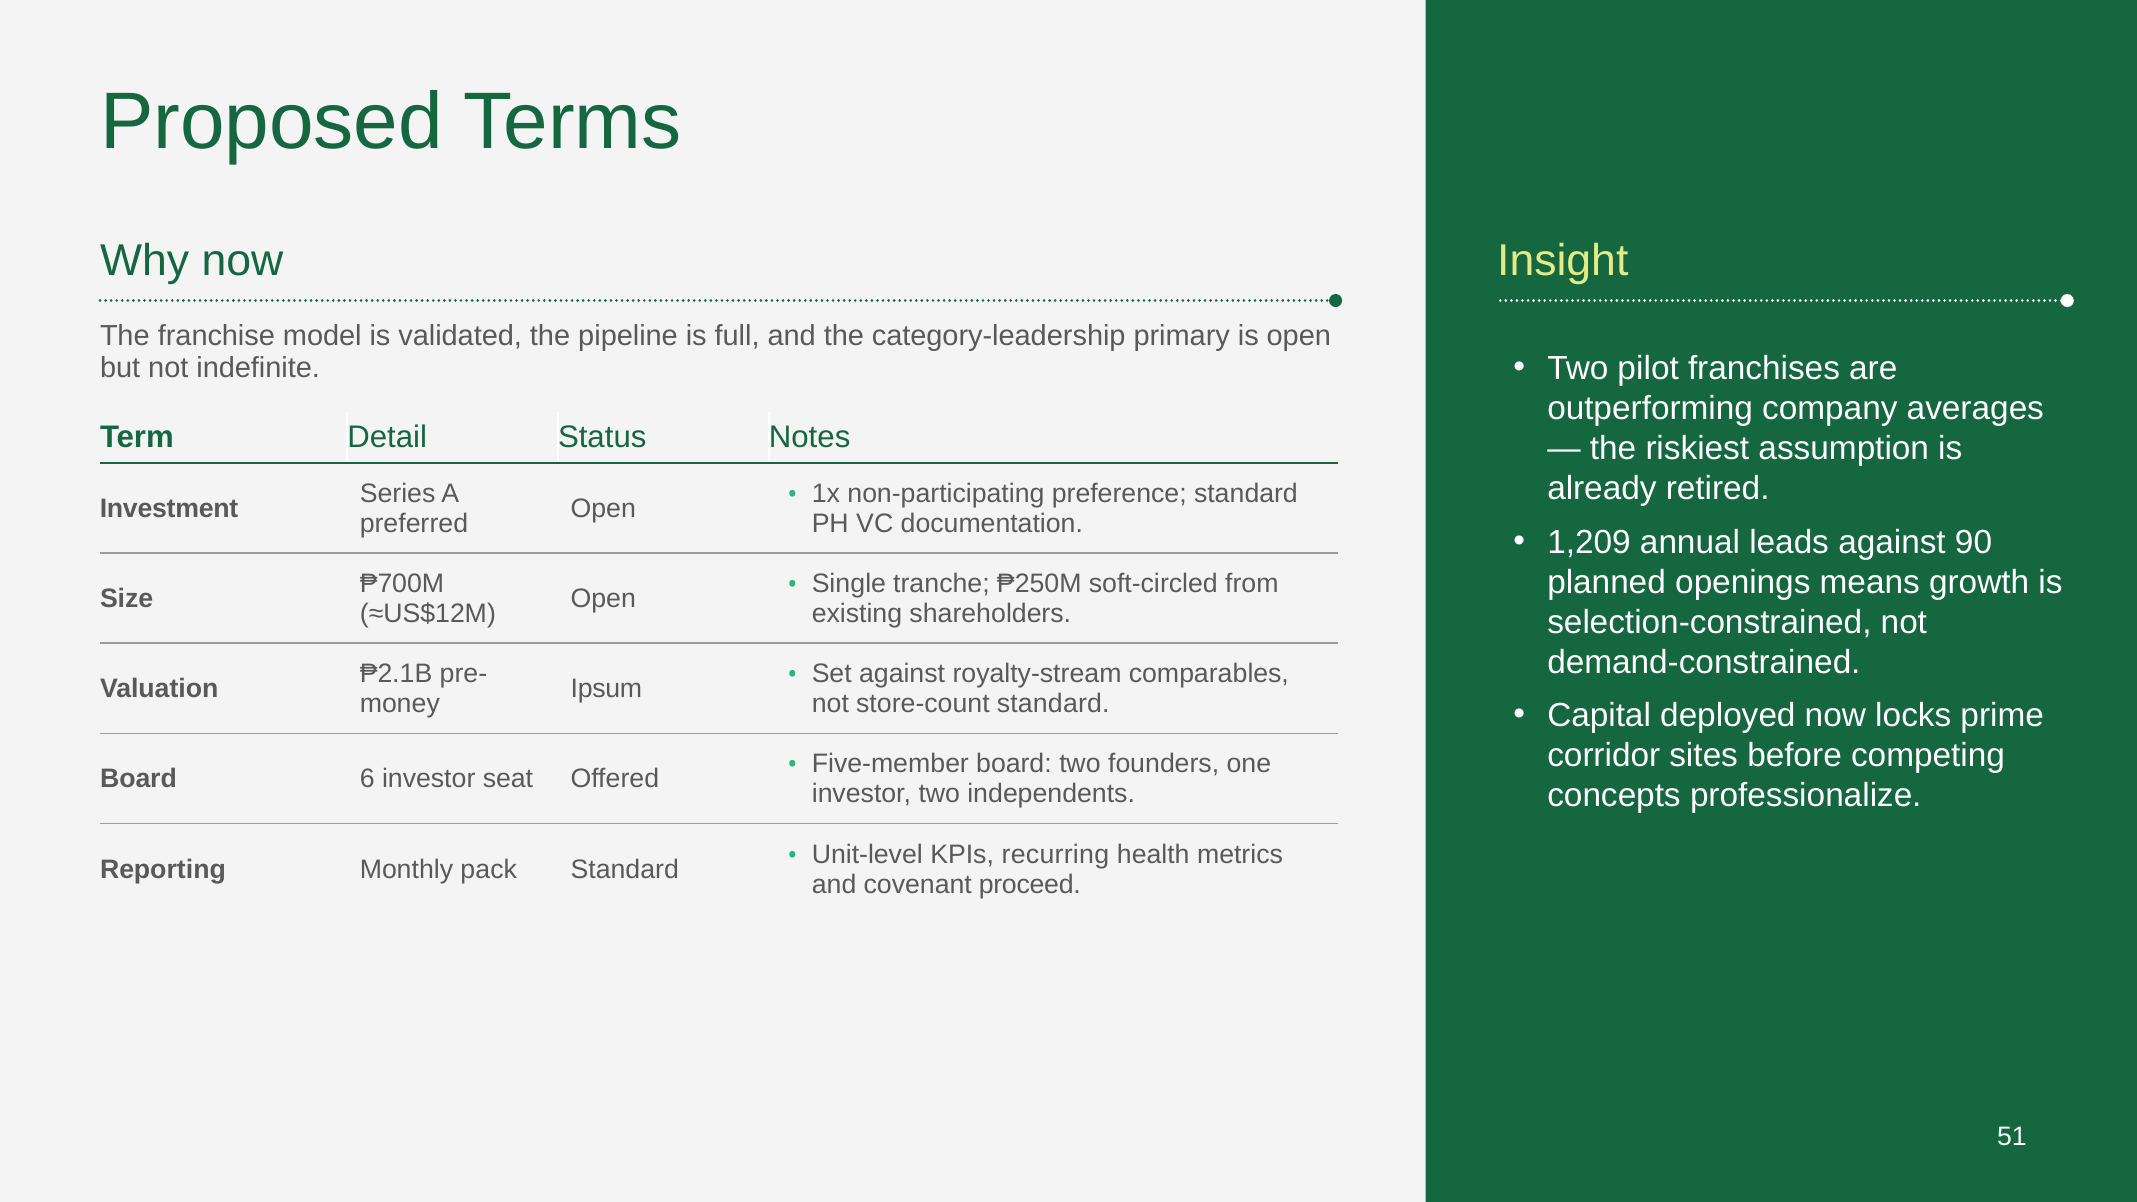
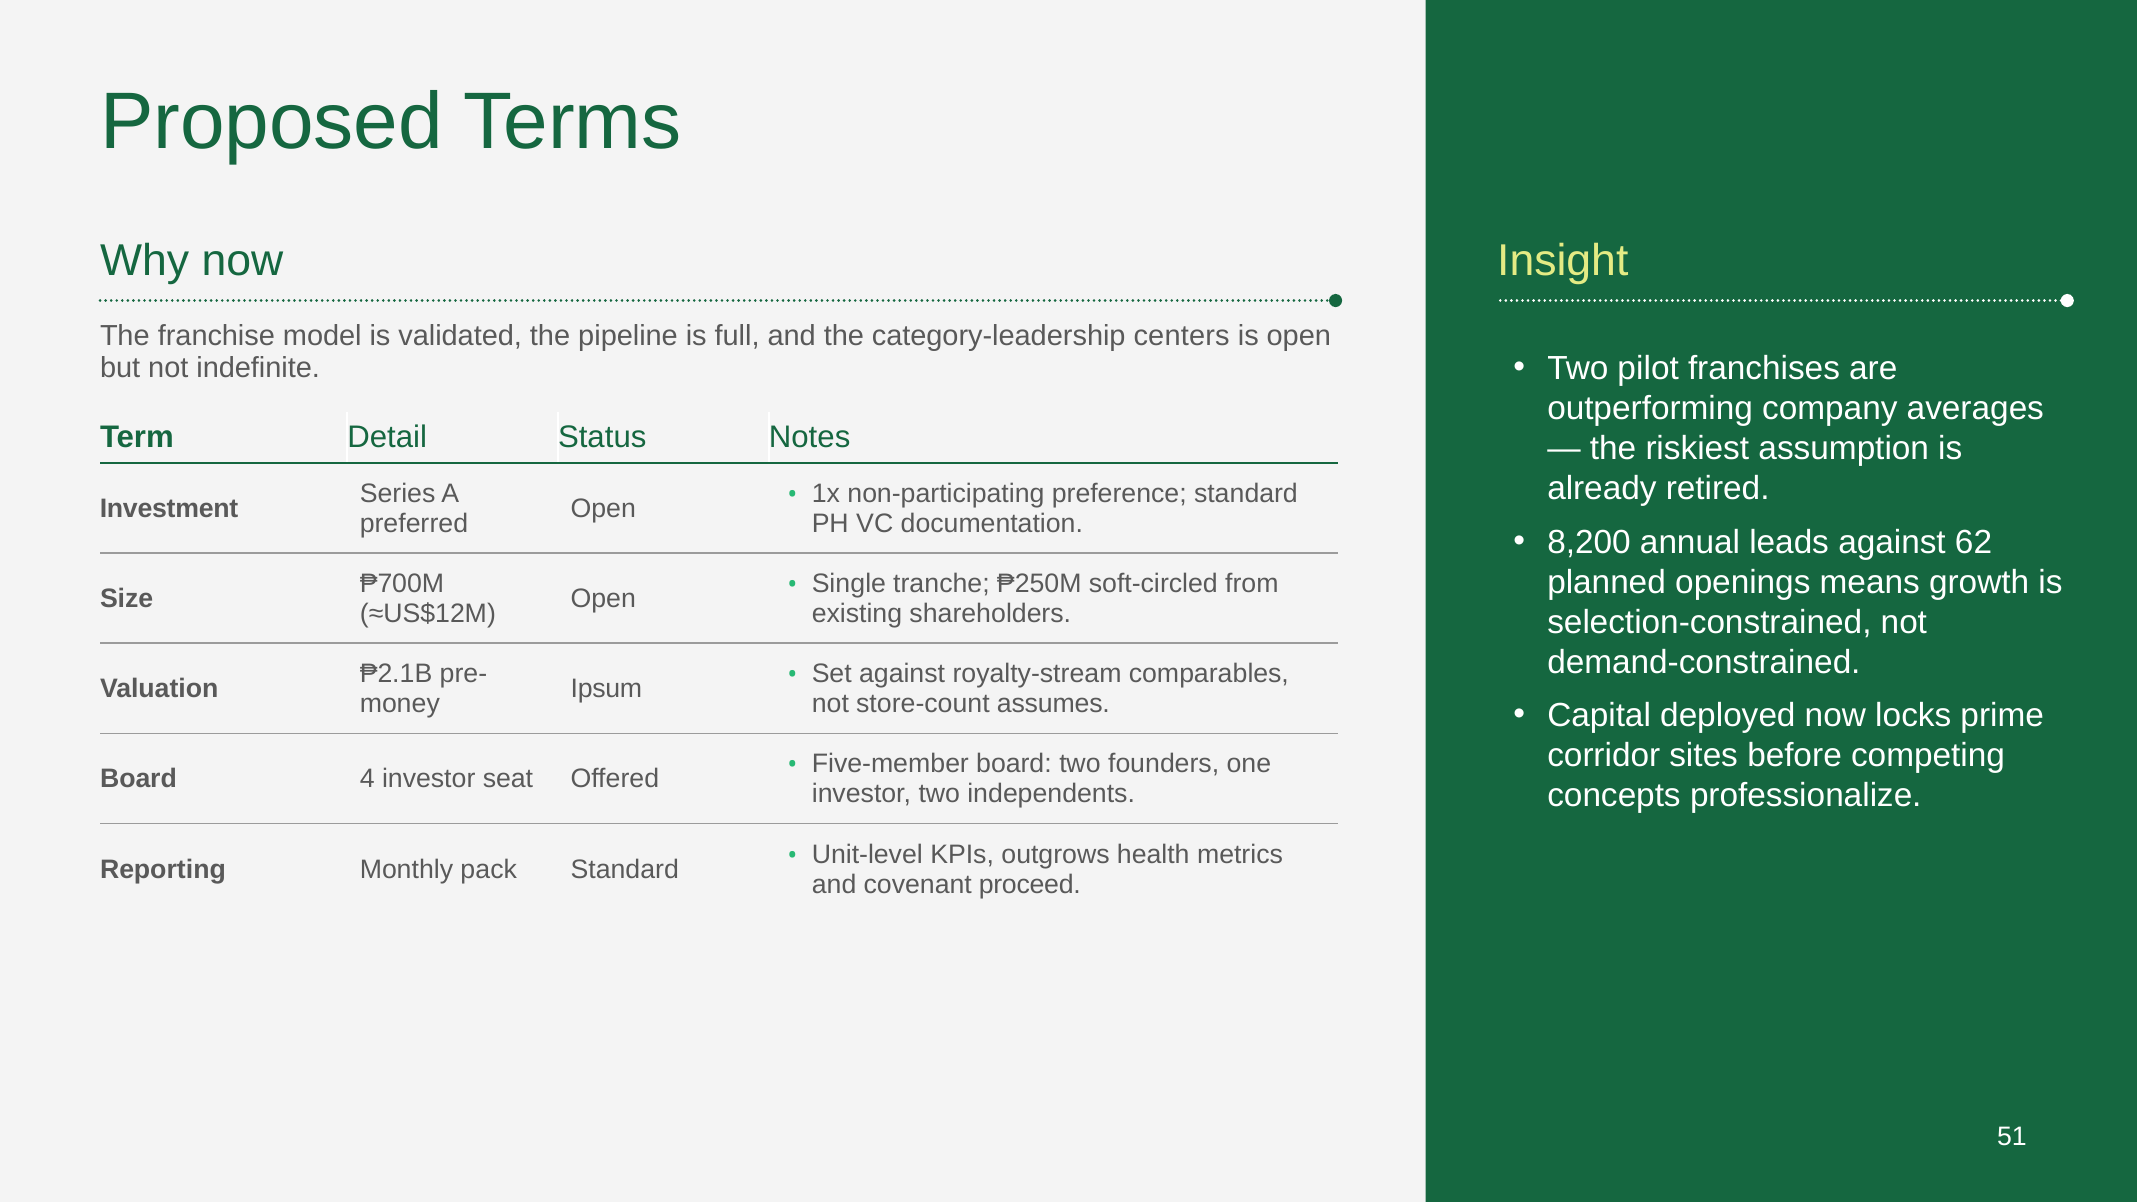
primary: primary -> centers (1182, 336)
1,209: 1,209 -> 8,200 (1589, 542)
90: 90 -> 62 (1974, 542)
store-count standard: standard -> assumes (1053, 704)
6: 6 -> 4 (367, 779)
recurring: recurring -> outgrows (1056, 854)
